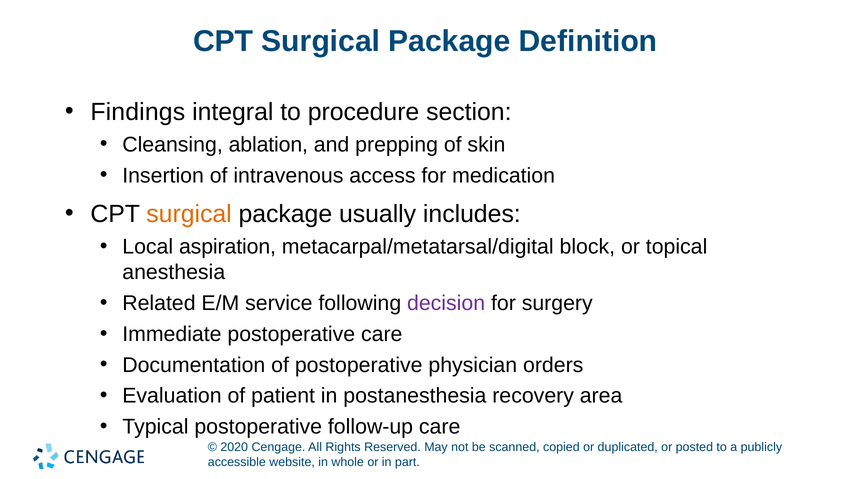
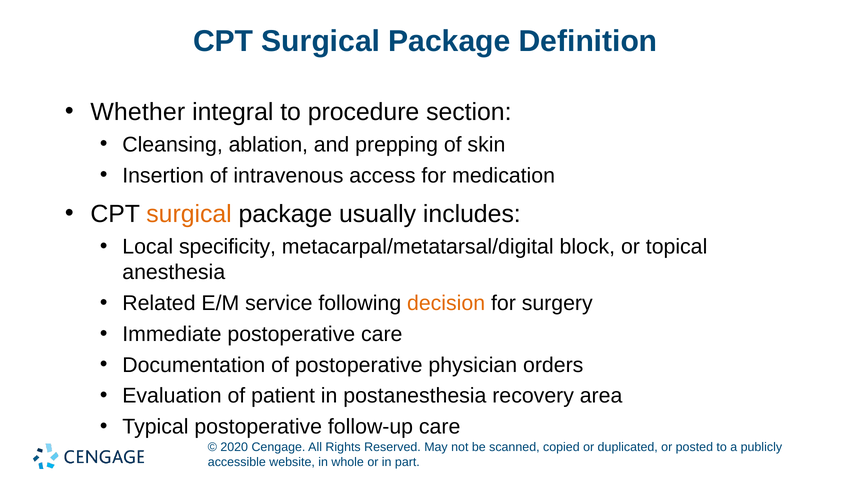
Findings: Findings -> Whether (138, 112)
aspiration: aspiration -> specificity (228, 247)
decision colour: purple -> orange (446, 303)
